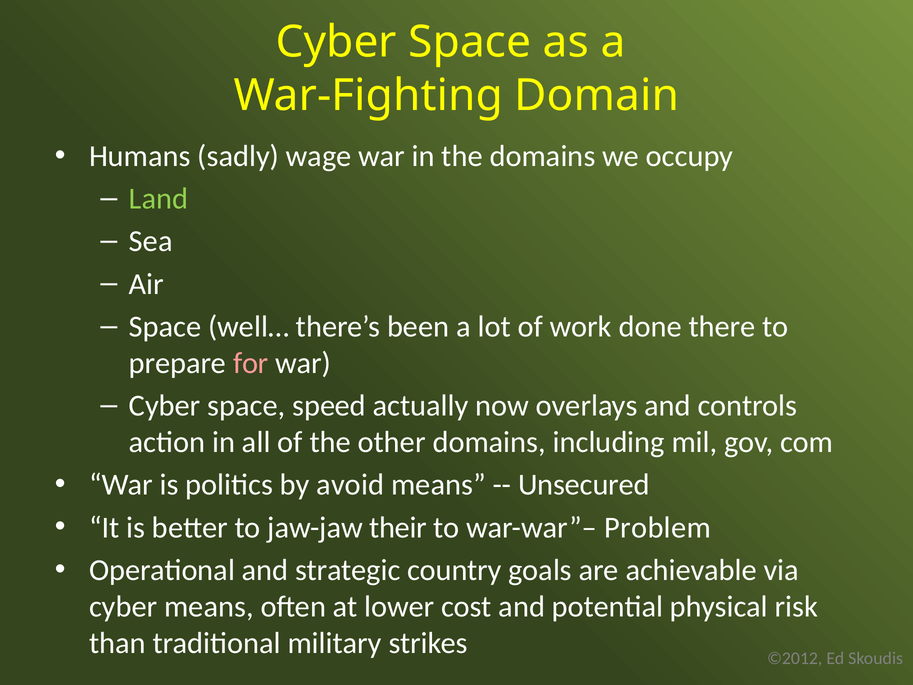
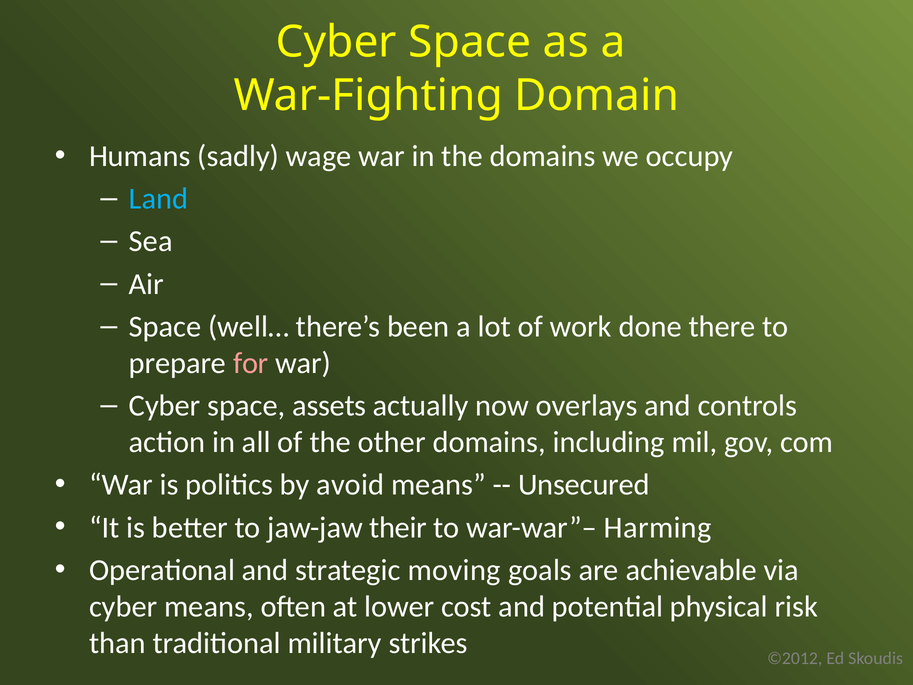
Land colour: light green -> light blue (159, 199)
speed: speed -> assets (329, 406)
Problem: Problem -> Harming (658, 527)
country: country -> moving (454, 570)
